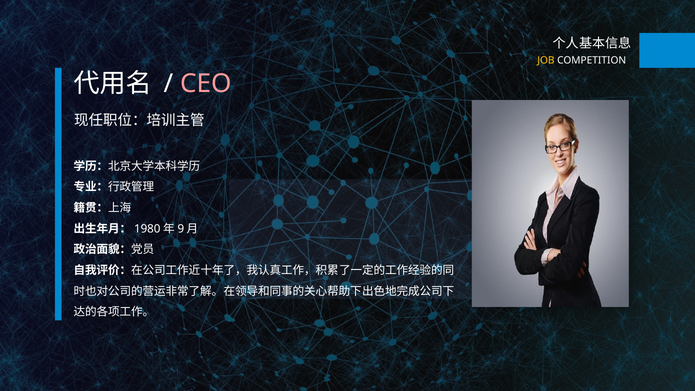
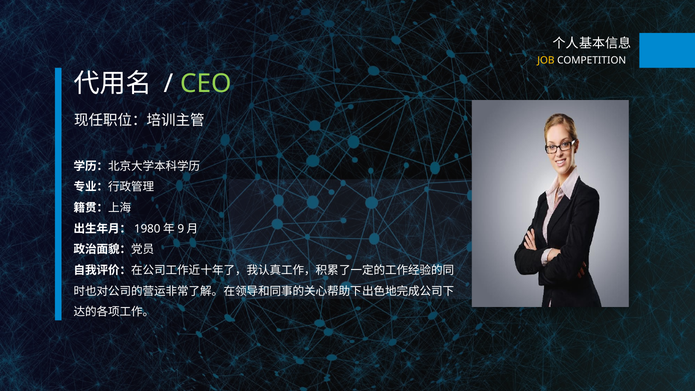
CEO colour: pink -> light green (206, 83)
